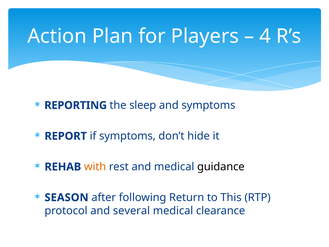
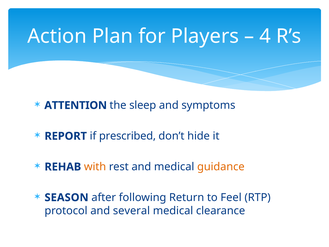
REPORTING: REPORTING -> ATTENTION (76, 105)
if symptoms: symptoms -> prescribed (127, 136)
guidance colour: black -> orange (221, 167)
This: This -> Feel (231, 197)
